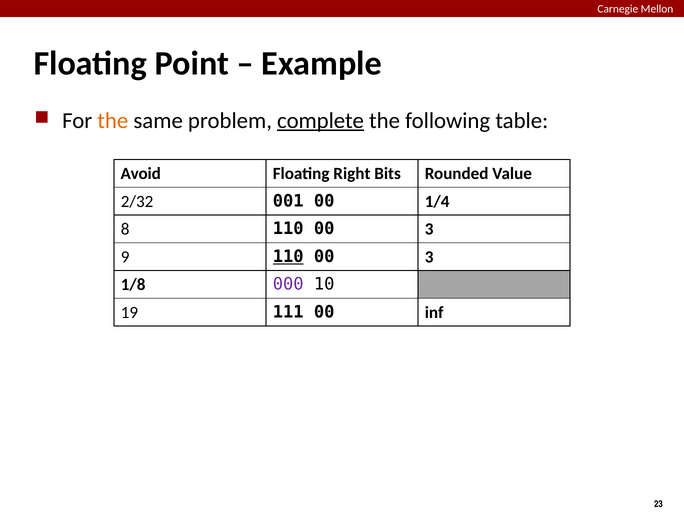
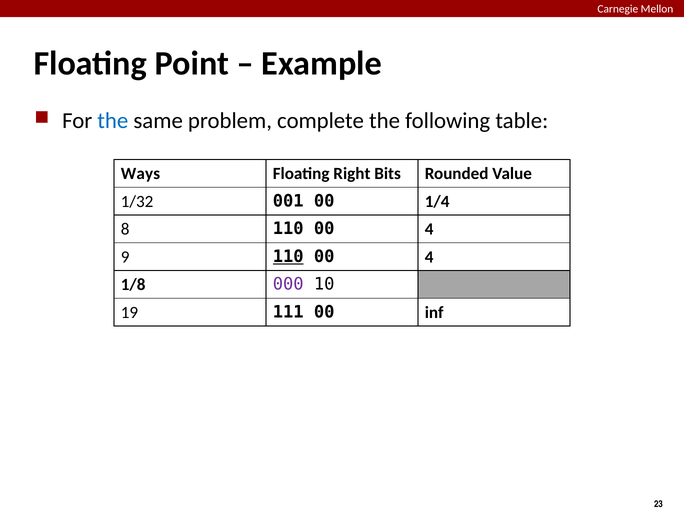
the colour: orange -> blue (113, 121)
complete underline: present -> none (321, 121)
Avoid: Avoid -> Ways (140, 174)
2/32: 2/32 -> 1/32 (137, 201)
8 110 00 3: 3 -> 4 (429, 229)
3: 3 -> 4 (429, 257)
